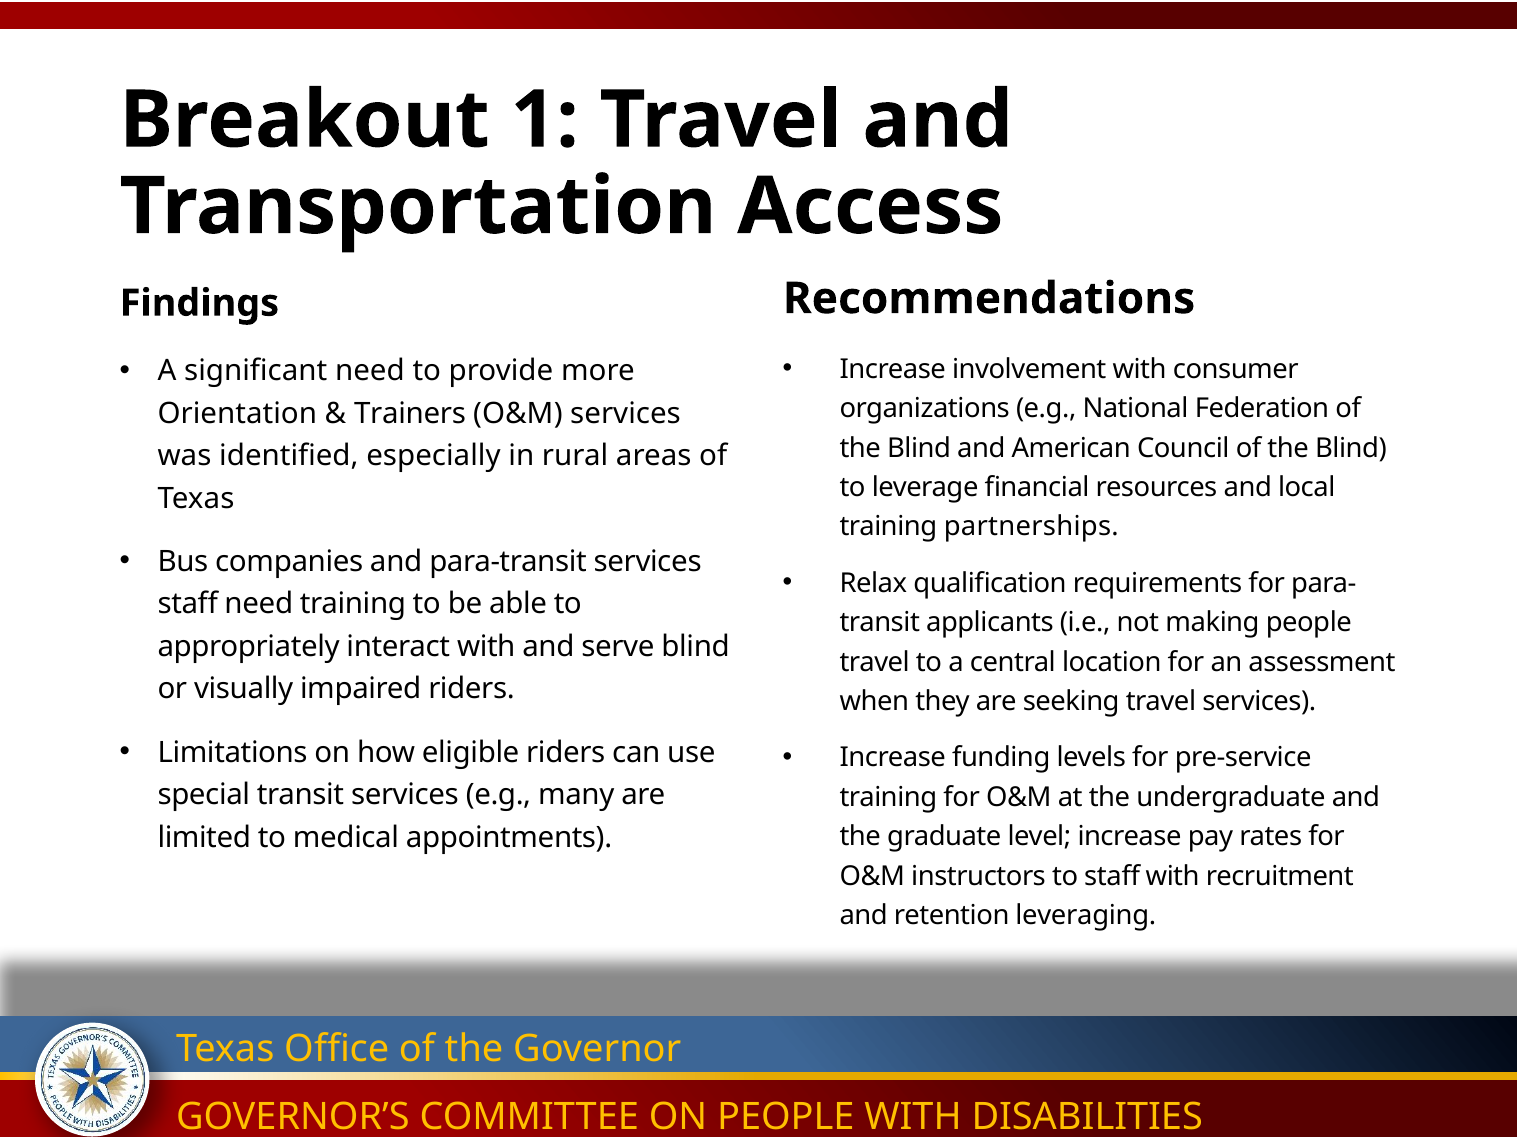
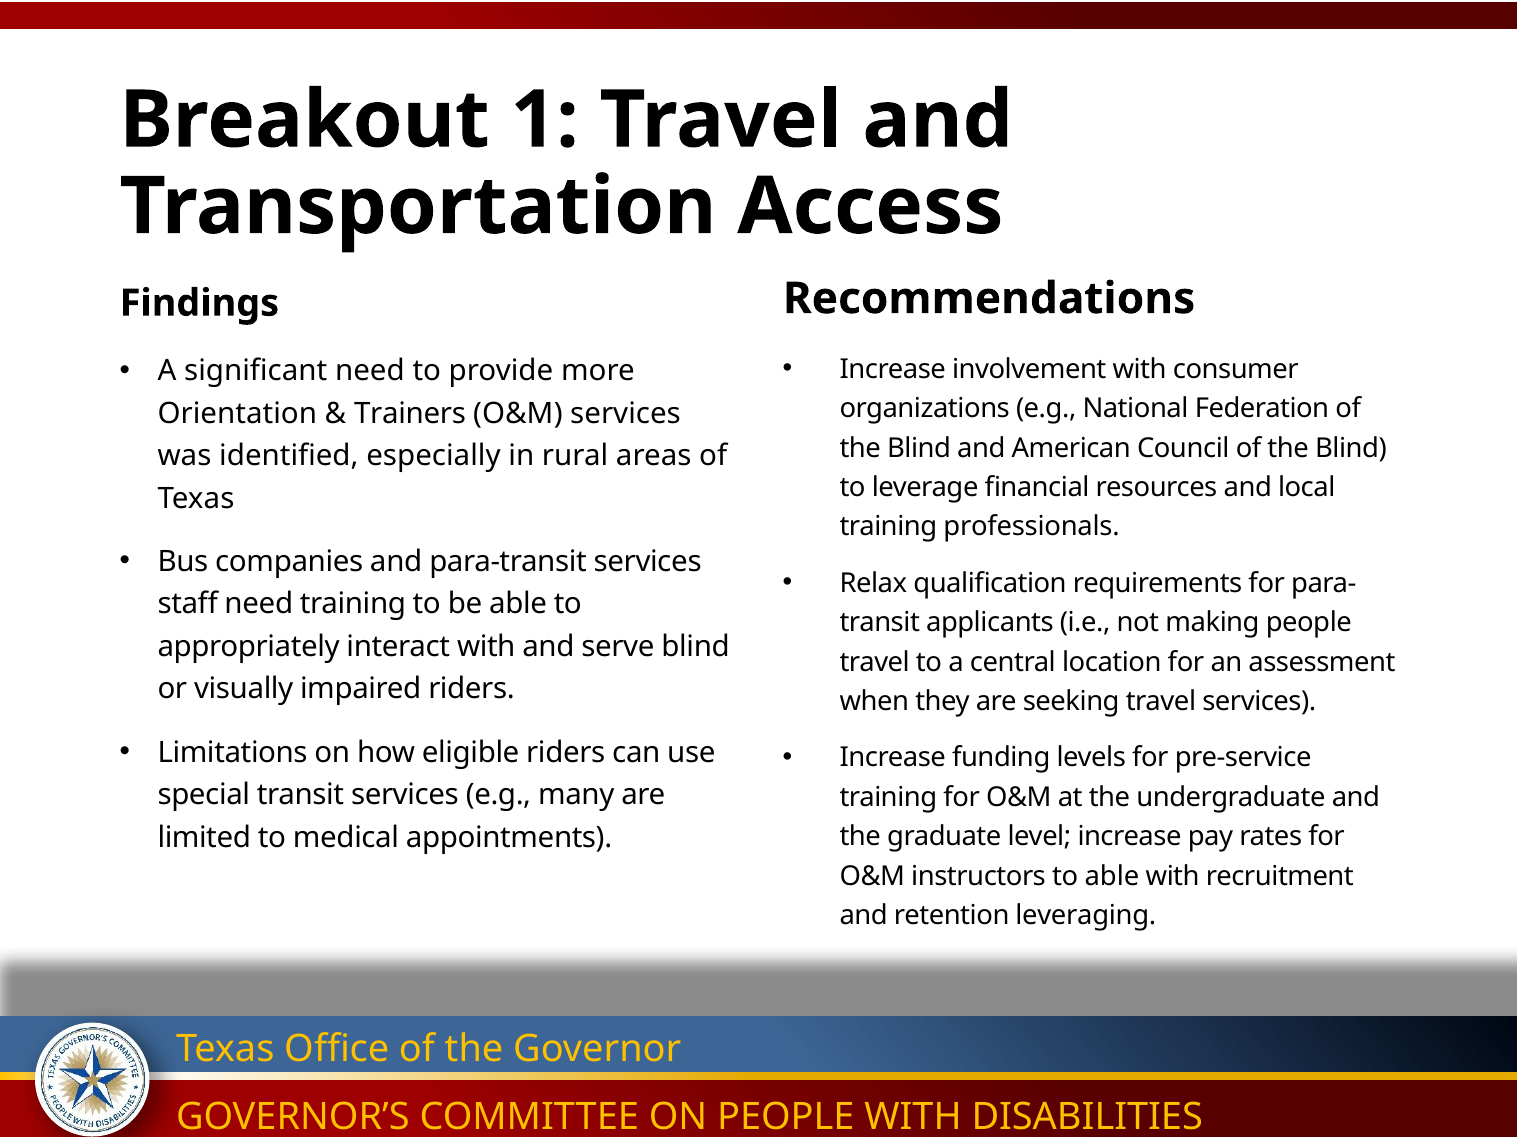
partnerships: partnerships -> professionals (1032, 527)
to staff: staff -> able (1112, 877)
